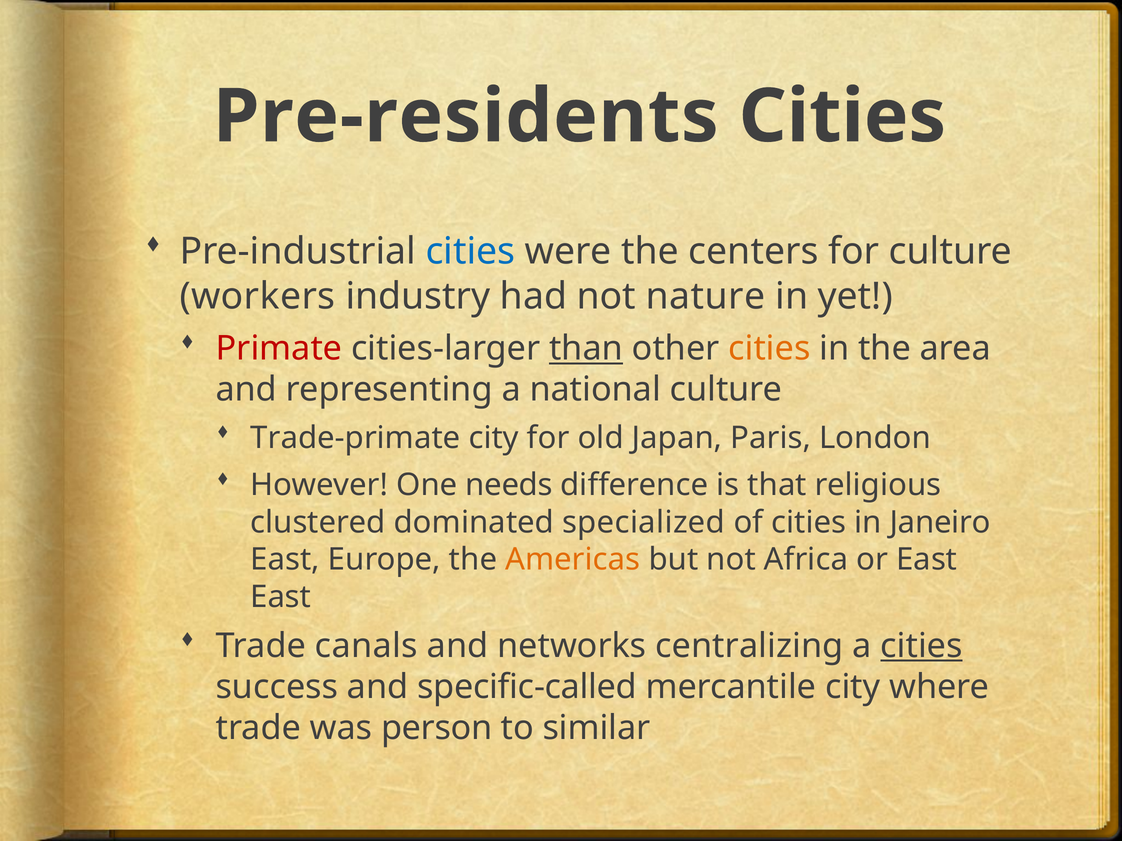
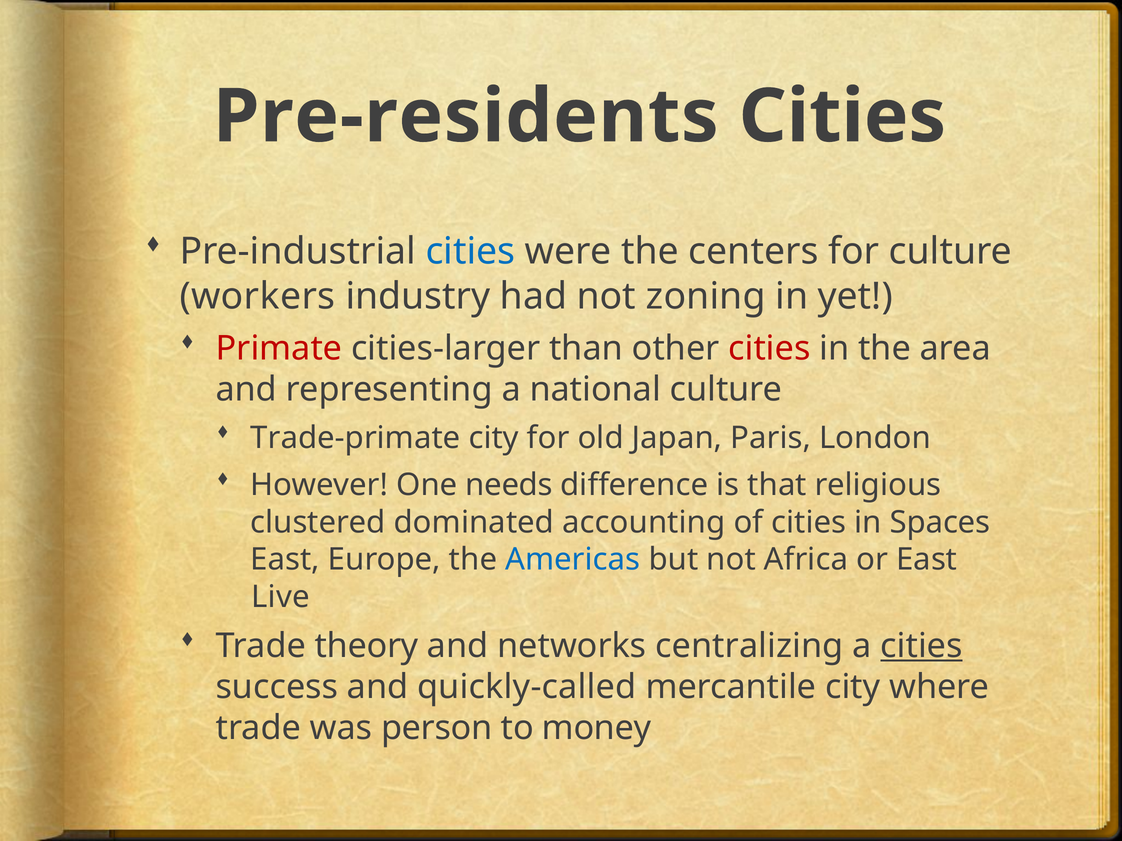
nature: nature -> zoning (706, 297)
than underline: present -> none (586, 349)
cities colour: orange -> red (769, 349)
specialized: specialized -> accounting (644, 523)
Janeiro: Janeiro -> Spaces (940, 523)
Americas colour: orange -> blue (573, 560)
East: East -> Live (280, 597)
canals: canals -> theory (367, 646)
specific-called: specific-called -> quickly-called (527, 687)
similar: similar -> money (597, 728)
